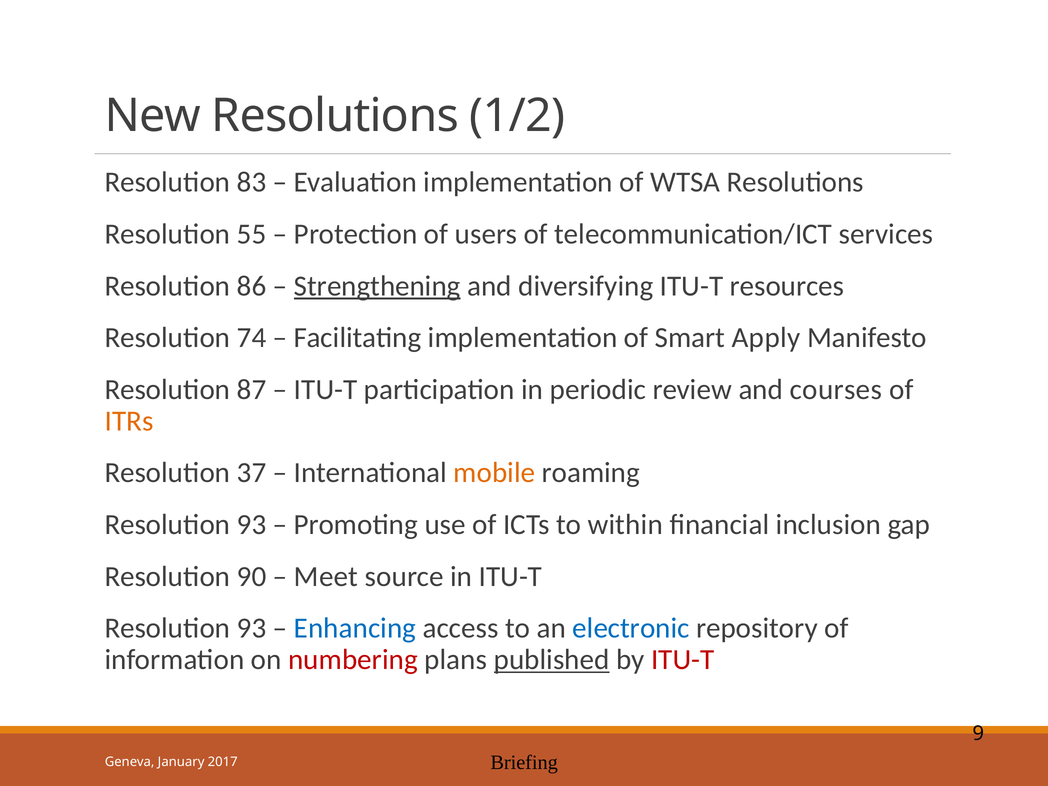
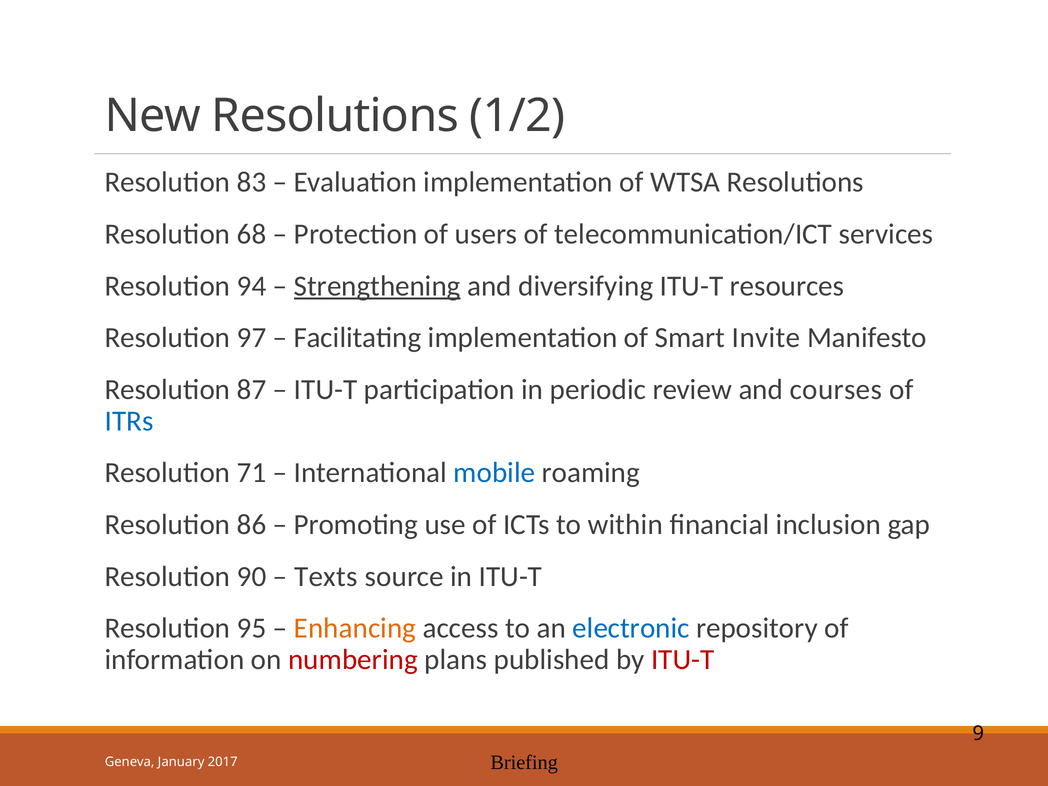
55: 55 -> 68 (252, 234)
86: 86 -> 94 (252, 286)
74: 74 -> 97 (252, 338)
Apply: Apply -> Invite (766, 338)
ITRs colour: orange -> blue (129, 421)
37: 37 -> 71 (252, 473)
mobile colour: orange -> blue (494, 473)
93: 93 -> 86 (252, 525)
Meet: Meet -> Texts (326, 576)
93: 93 -> 95 (252, 628)
Enhancing colour: blue -> orange (355, 628)
published underline: present -> none (552, 660)
